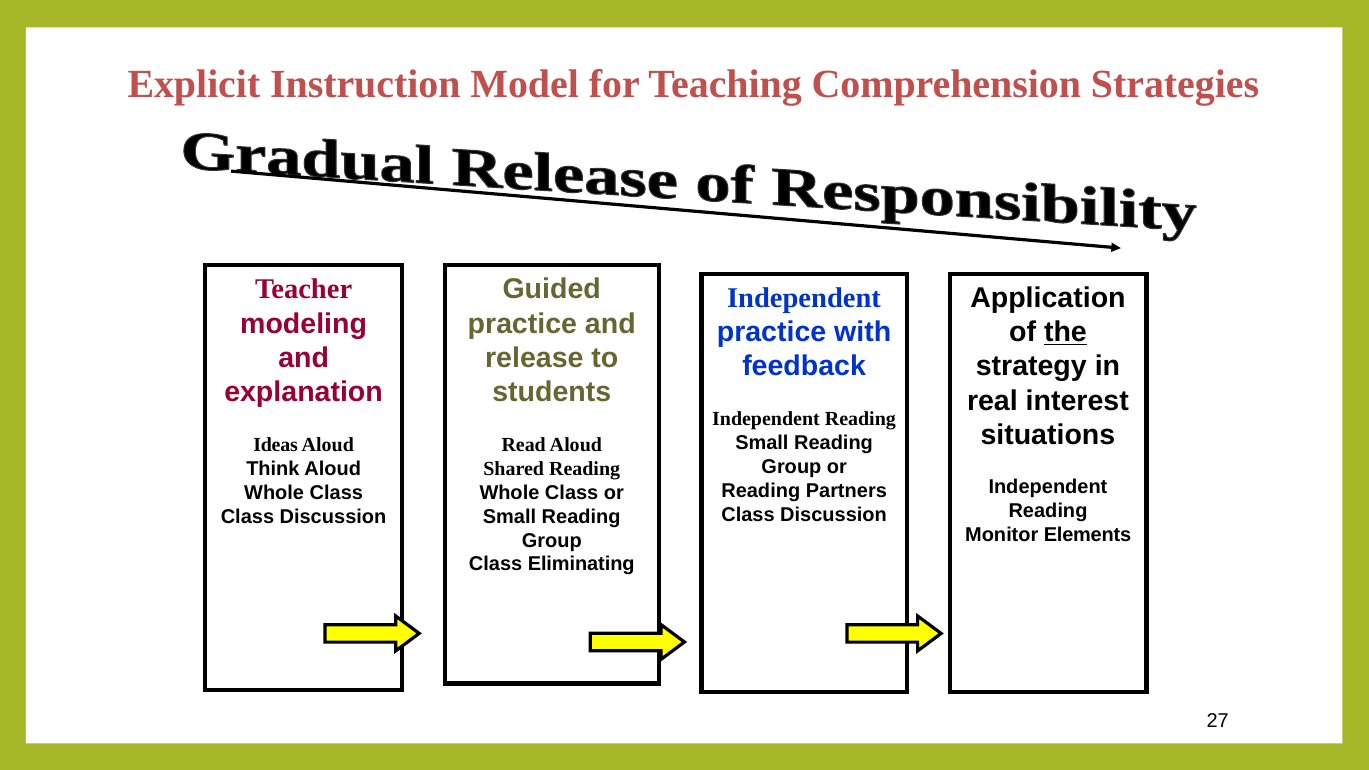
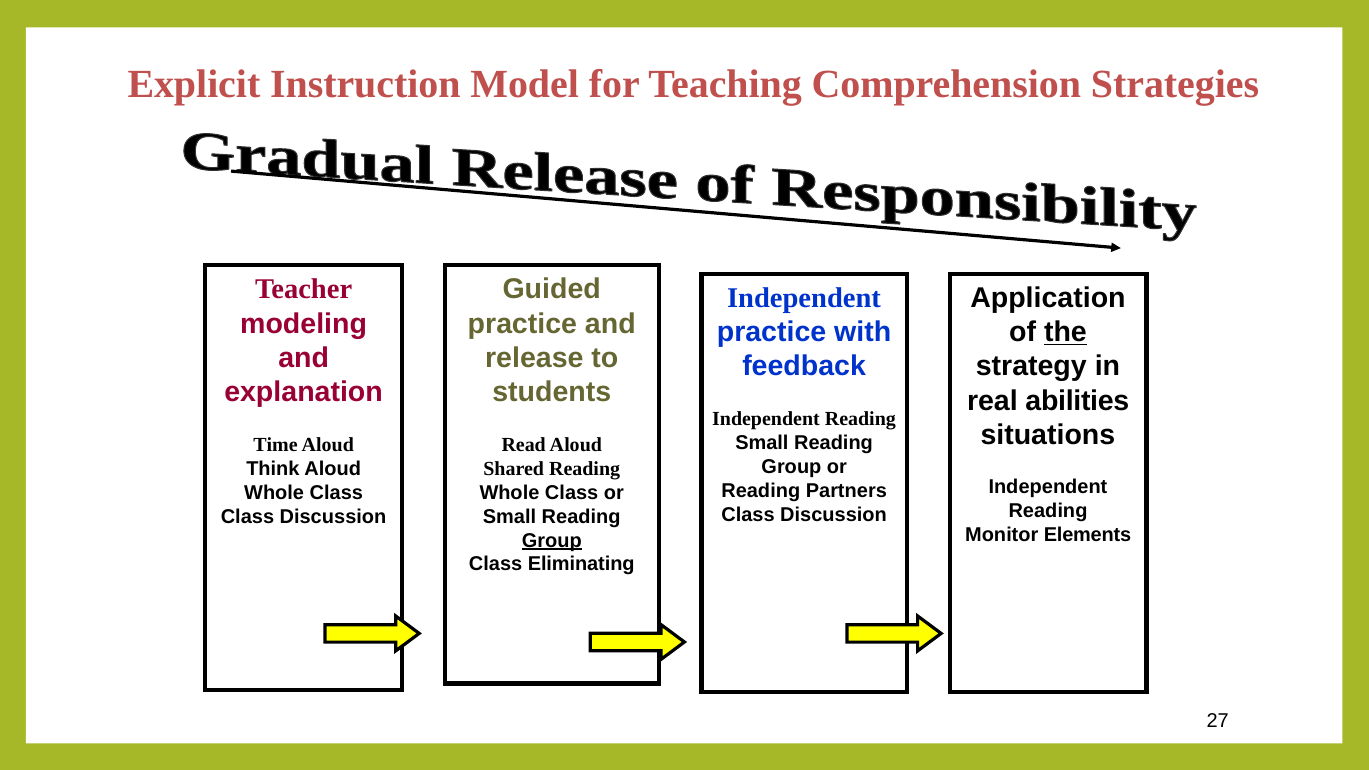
interest: interest -> abilities (1077, 401)
Ideas: Ideas -> Time (276, 445)
Group underline: none -> present (552, 540)
